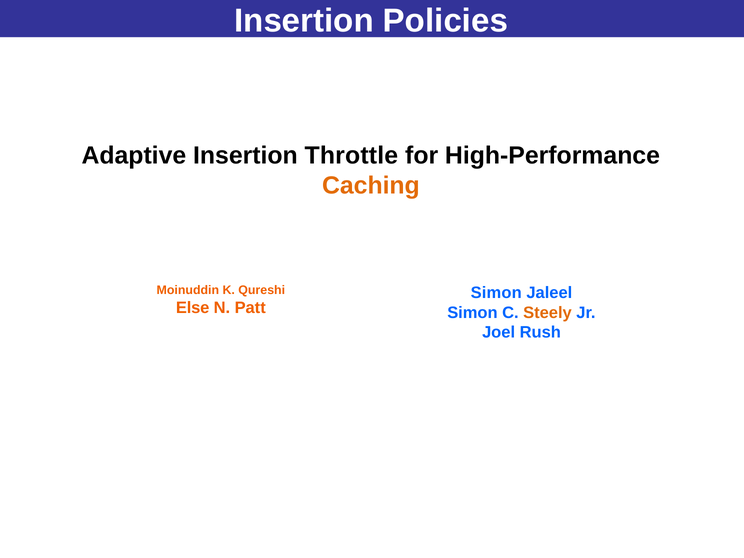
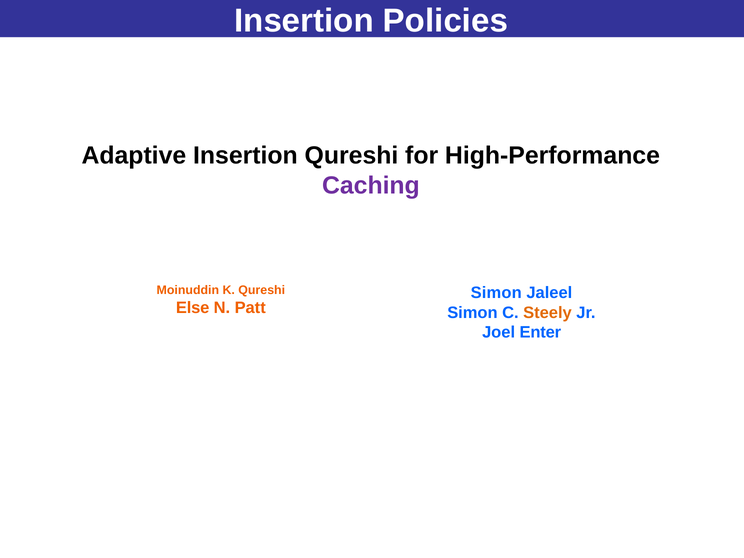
Insertion Throttle: Throttle -> Qureshi (351, 156)
Caching colour: orange -> purple (371, 185)
Rush: Rush -> Enter (540, 332)
